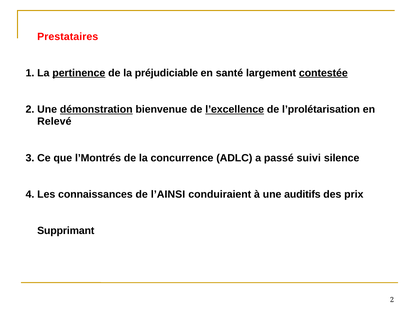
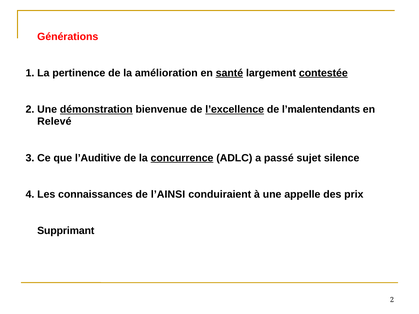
Prestataires: Prestataires -> Générations (68, 37)
pertinence underline: present -> none (79, 73)
préjudiciable: préjudiciable -> amélioration (166, 73)
santé underline: none -> present (229, 73)
l’prolétarisation: l’prolétarisation -> l’malentendants (321, 109)
l’Montrés: l’Montrés -> l’Auditive (98, 158)
concurrence underline: none -> present (182, 158)
suivi: suivi -> sujet (309, 158)
auditifs: auditifs -> appelle (302, 195)
